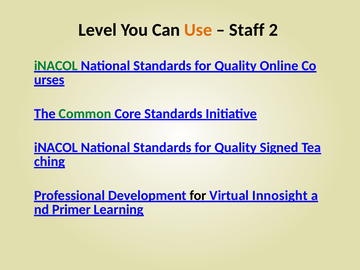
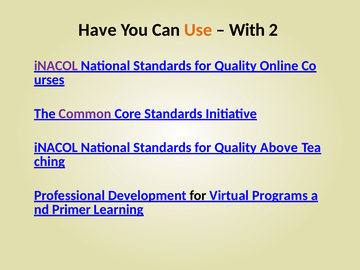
Level: Level -> Have (98, 30)
Staff: Staff -> With (247, 30)
iNACOL colour: green -> purple (56, 66)
Common colour: green -> purple (85, 114)
Signed: Signed -> Above (279, 148)
Innosight: Innosight -> Programs (280, 196)
